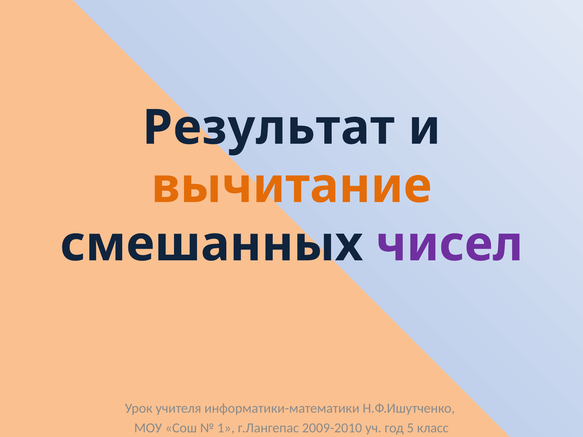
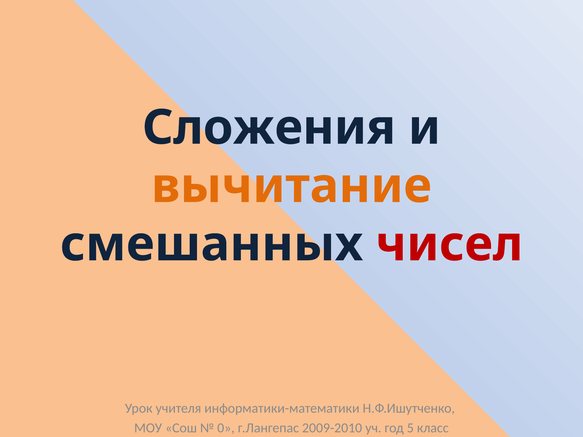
Результат: Результат -> Сложения (269, 128)
чисел colour: purple -> red (449, 244)
1: 1 -> 0 (226, 428)
